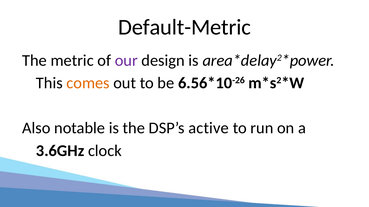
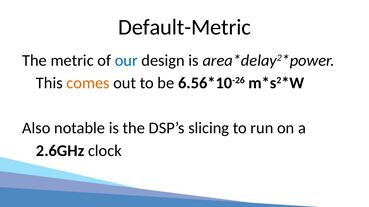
our colour: purple -> blue (126, 61)
active: active -> slicing (209, 128)
3.6GHz: 3.6GHz -> 2.6GHz (60, 151)
